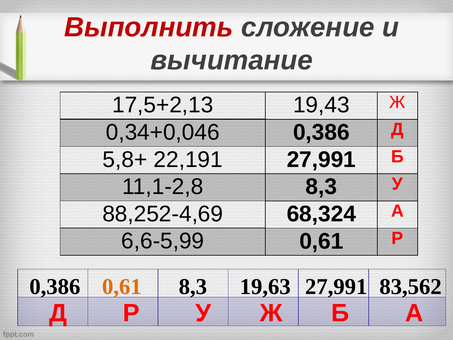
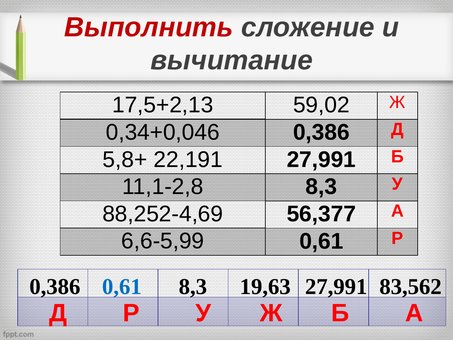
19,43: 19,43 -> 59,02 (321, 105)
68,324: 68,324 -> 56,377 (321, 214)
0,61 colour: orange -> blue (122, 286)
